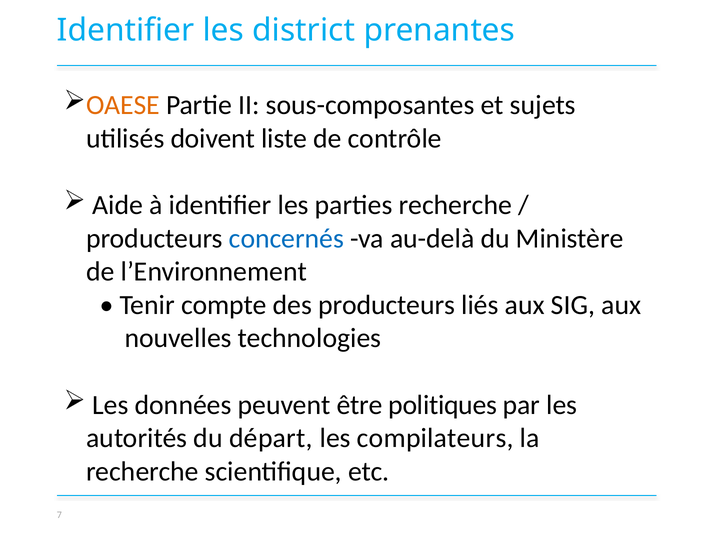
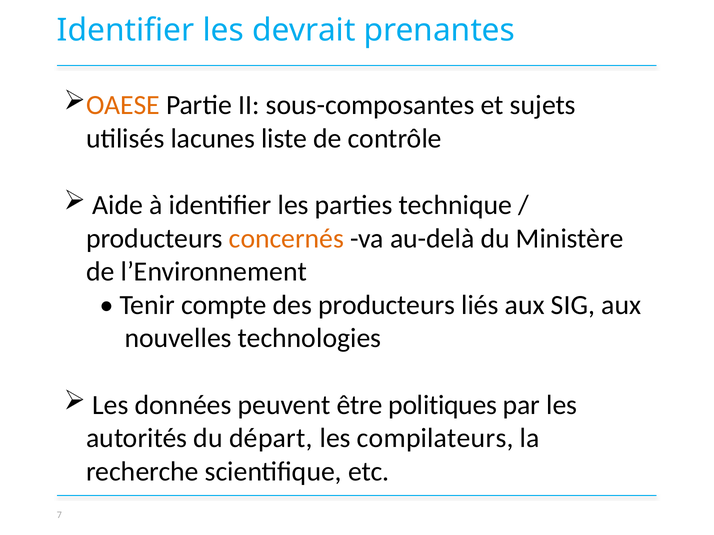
district: district -> devrait (304, 31)
doivent: doivent -> lacunes (213, 139)
parties recherche: recherche -> technique (455, 205)
concernés colour: blue -> orange (286, 239)
